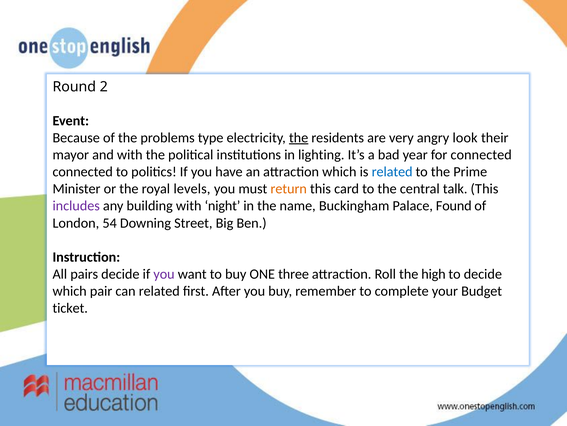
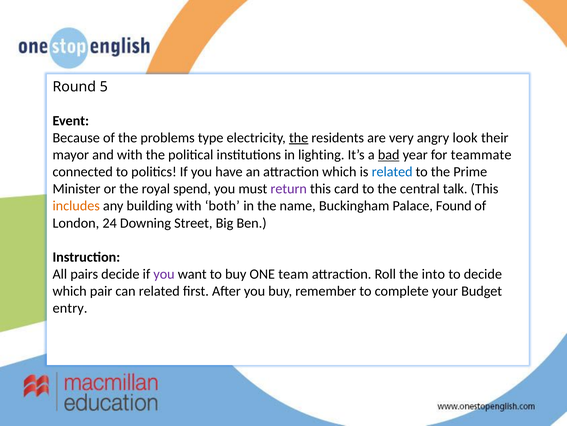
2: 2 -> 5 (104, 87)
bad underline: none -> present (389, 155)
for connected: connected -> teammate (481, 155)
levels: levels -> spend (192, 189)
return colour: orange -> purple (289, 189)
includes colour: purple -> orange (76, 206)
night: night -> both (222, 206)
54: 54 -> 24 (110, 223)
three: three -> team (293, 274)
high: high -> into (433, 274)
ticket: ticket -> entry (70, 308)
